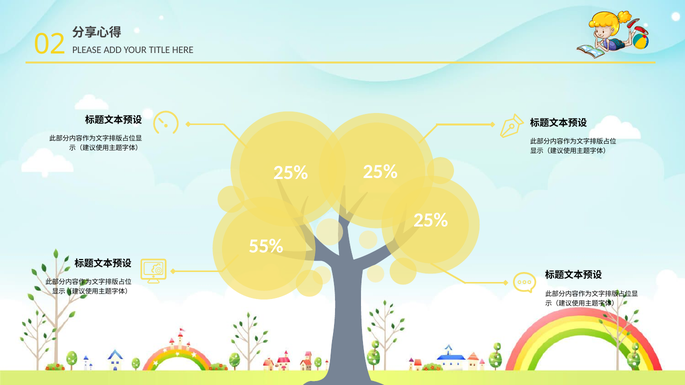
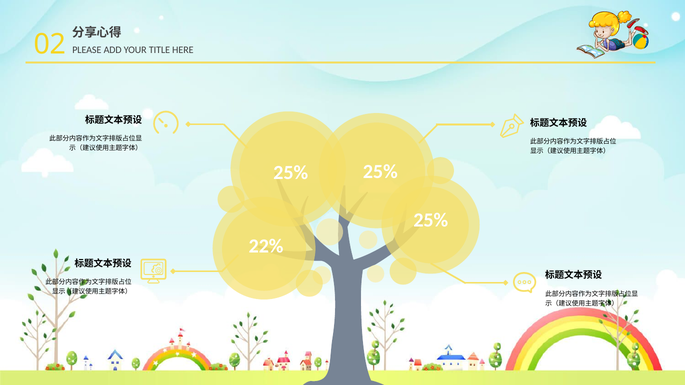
55%: 55% -> 22% (266, 247)
